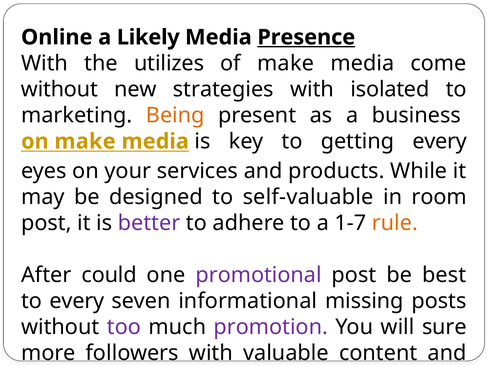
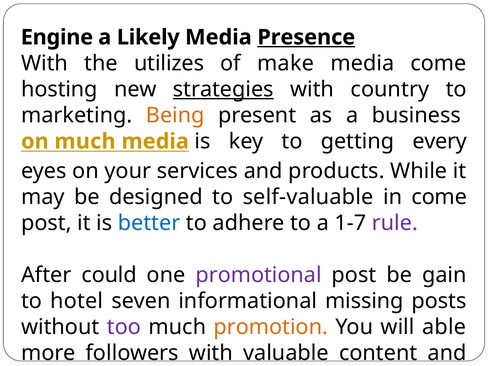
Online: Online -> Engine (57, 37)
without: without -> hosting (59, 89)
strategies underline: none -> present (223, 89)
isolated: isolated -> country (390, 89)
on make: make -> much (85, 141)
in room: room -> come (439, 197)
better colour: purple -> blue (149, 223)
rule colour: orange -> purple (395, 223)
best: best -> gain (444, 275)
to every: every -> hotel (77, 301)
promotion colour: purple -> orange (271, 327)
will sure: sure -> able (444, 327)
